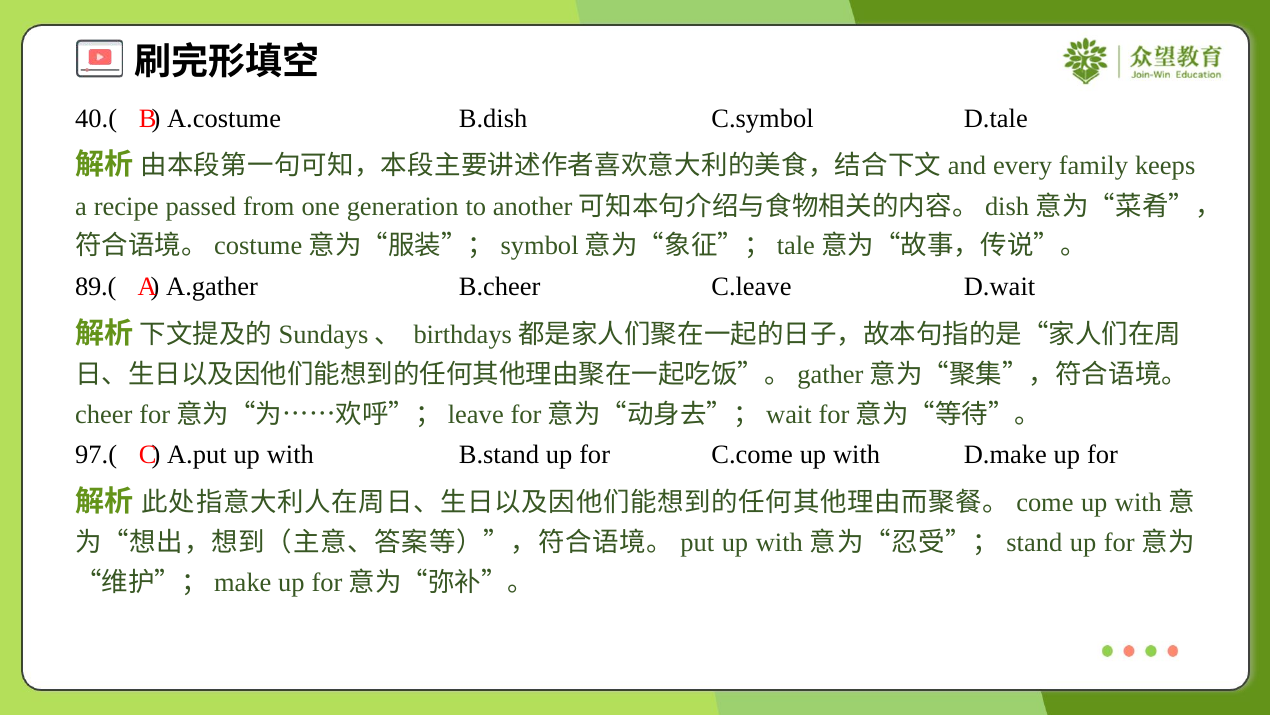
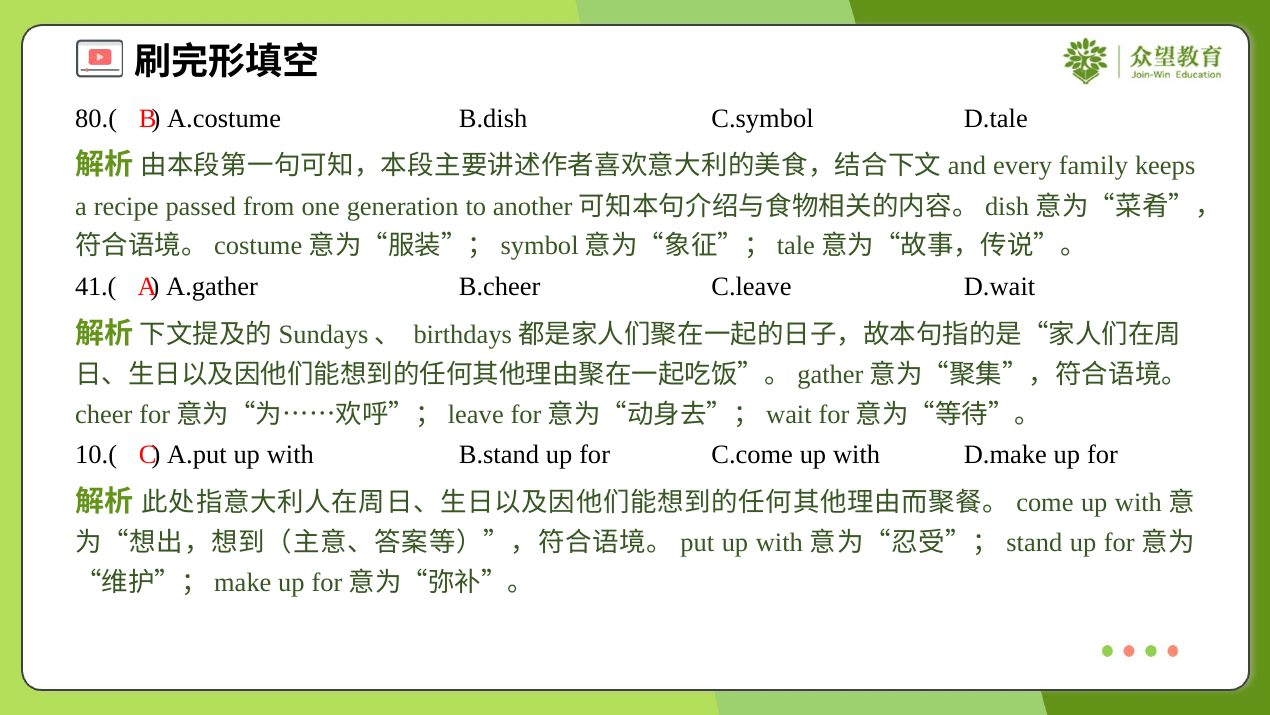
40.(: 40.( -> 80.( (96, 119)
89.(: 89.( -> 41.( (96, 286)
97.(: 97.( -> 10.( (96, 454)
